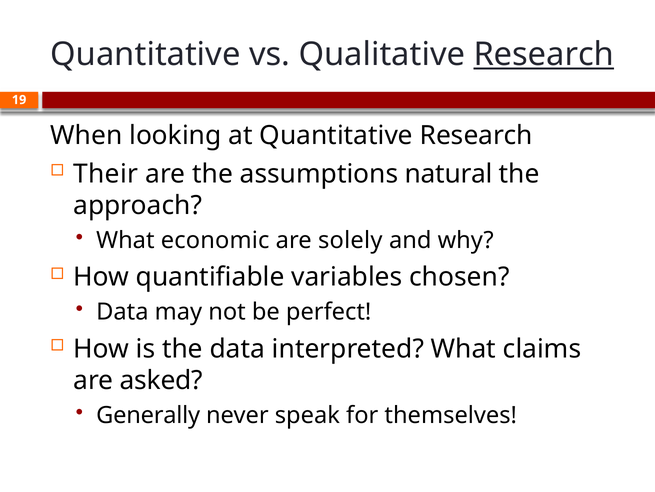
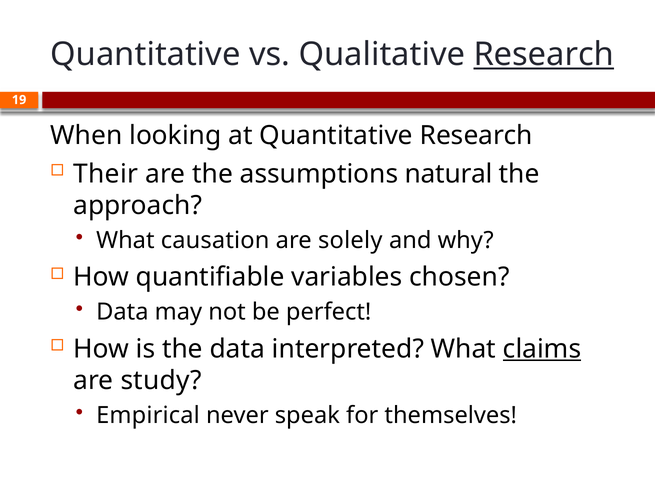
economic: economic -> causation (215, 240)
claims underline: none -> present (542, 348)
asked: asked -> study (161, 380)
Generally: Generally -> Empirical (148, 415)
